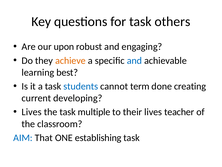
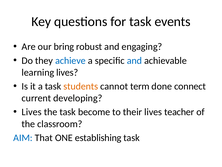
others: others -> events (173, 21)
upon: upon -> bring (64, 47)
achieve colour: orange -> blue (70, 60)
learning best: best -> lives (67, 72)
students colour: blue -> orange (81, 86)
creating: creating -> connect (190, 86)
multiple: multiple -> become (94, 112)
